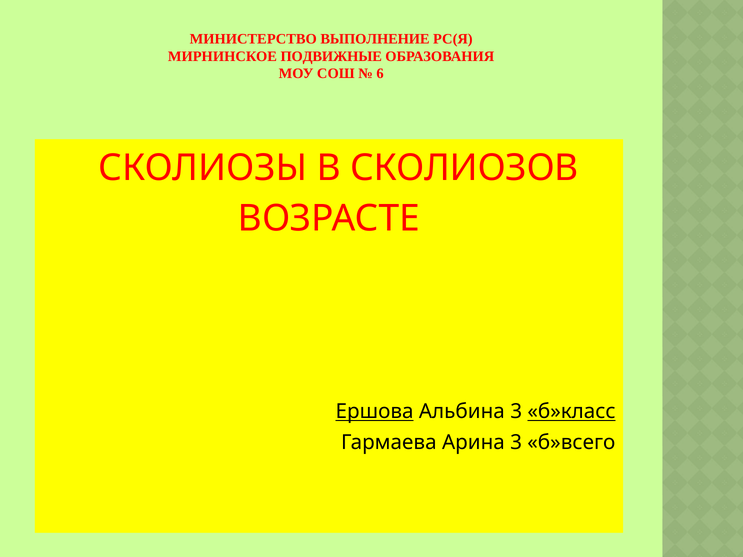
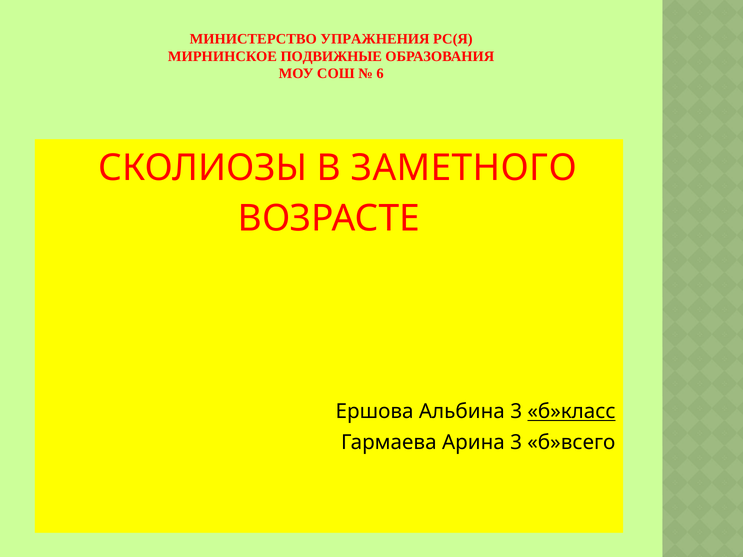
ВЫПОЛНЕНИЕ: ВЫПОЛНЕНИЕ -> УПРАЖНЕНИЯ (375, 39)
СКОЛИОЗОВ: СКОЛИОЗОВ -> ЗАМЕТНОГО (464, 168)
Ершова underline: present -> none (375, 412)
